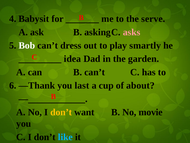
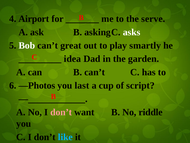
Babysit: Babysit -> Airport (34, 19)
asks colour: pink -> white (132, 32)
dress: dress -> great (71, 45)
—Thank: —Thank -> —Photos (37, 85)
about: about -> script (140, 85)
don’t colour: yellow -> pink (61, 112)
movie: movie -> riddle (151, 112)
